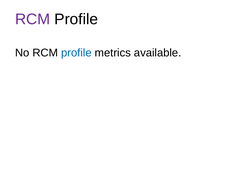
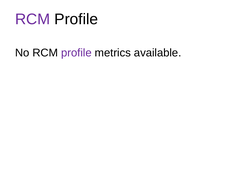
profile colour: blue -> purple (76, 53)
